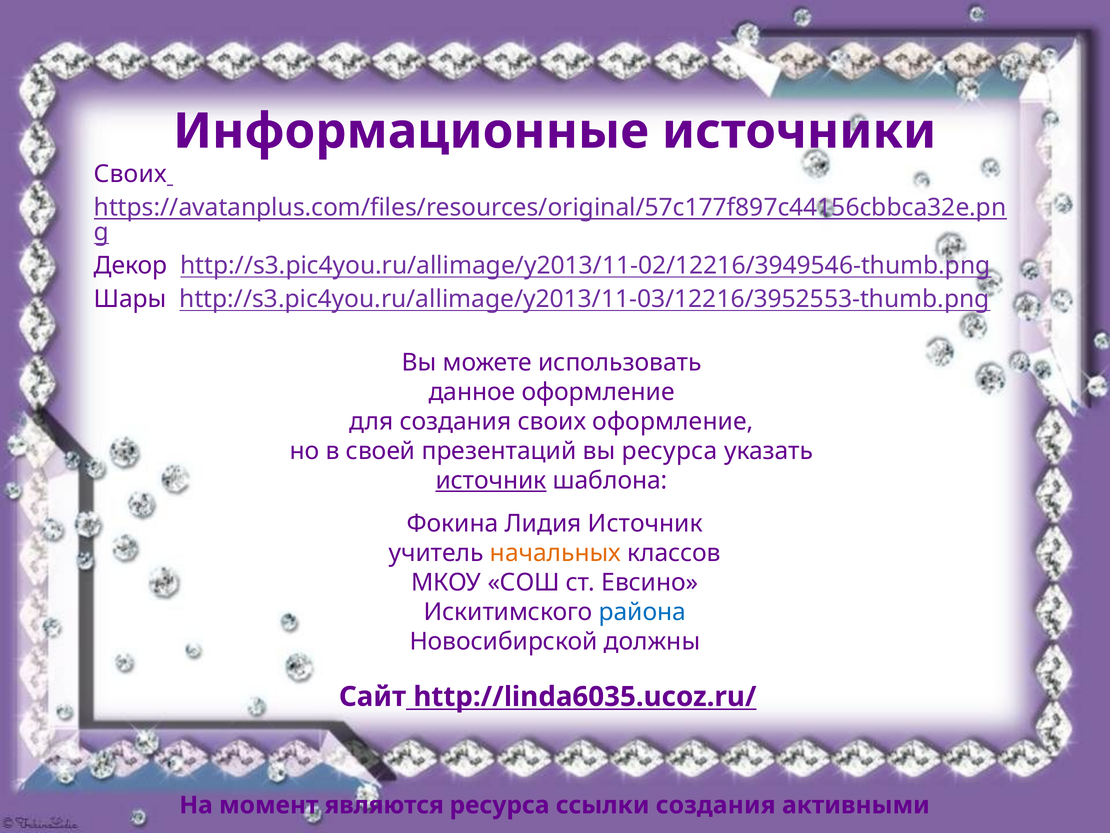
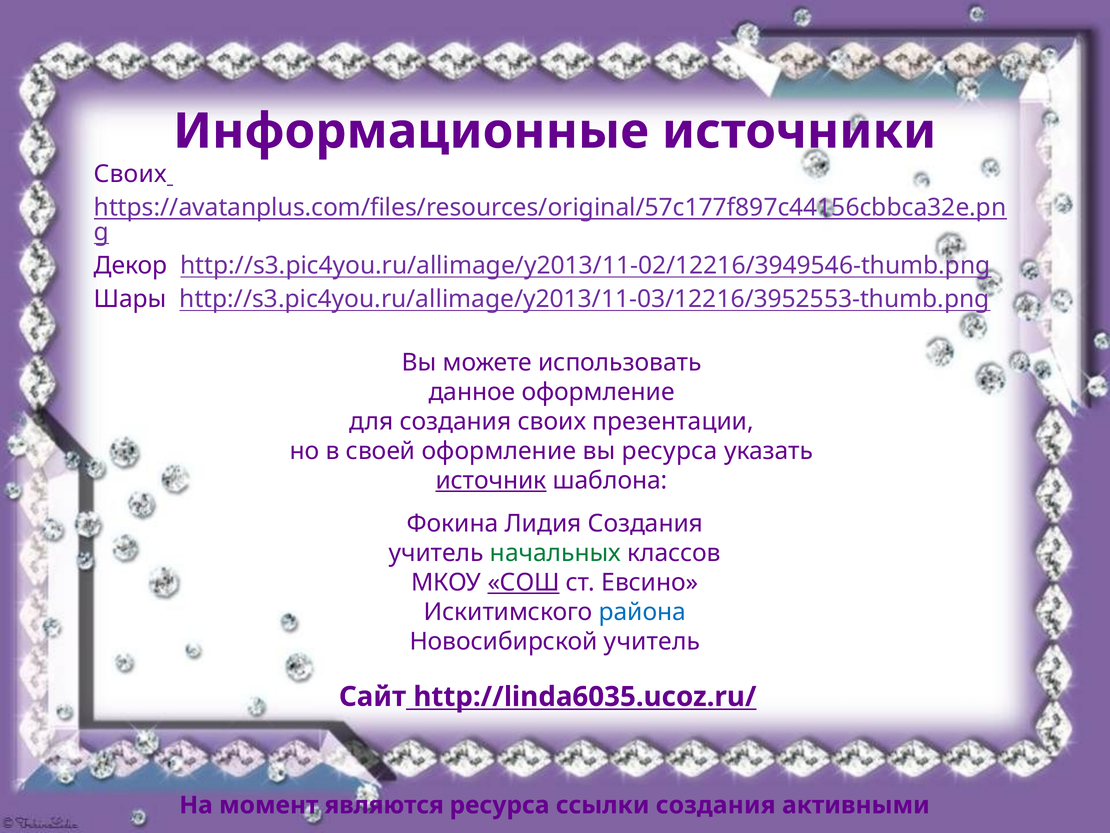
своих оформление: оформление -> презентации (673, 421)
своей презентаций: презентаций -> оформление (499, 451)
Лидия Источник: Источник -> Создания (645, 523)
начальных colour: orange -> green (555, 553)
СОШ underline: none -> present (524, 582)
Новосибирской должны: должны -> учитель (652, 641)
